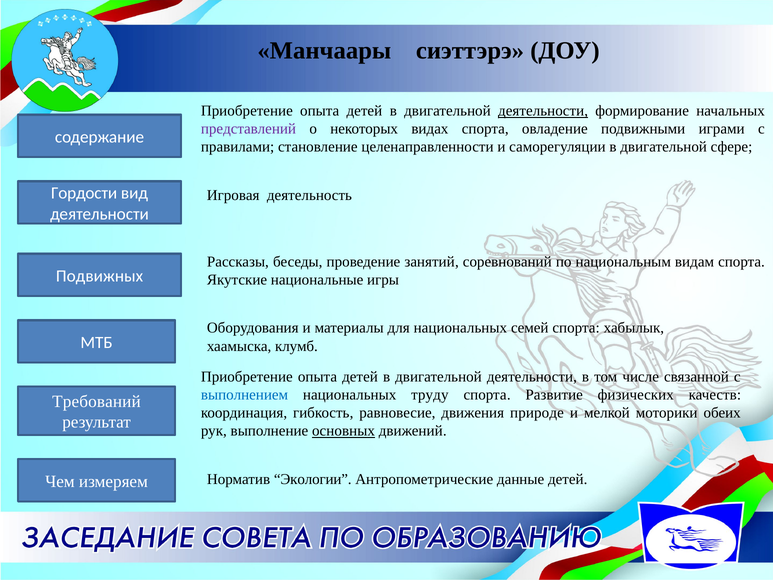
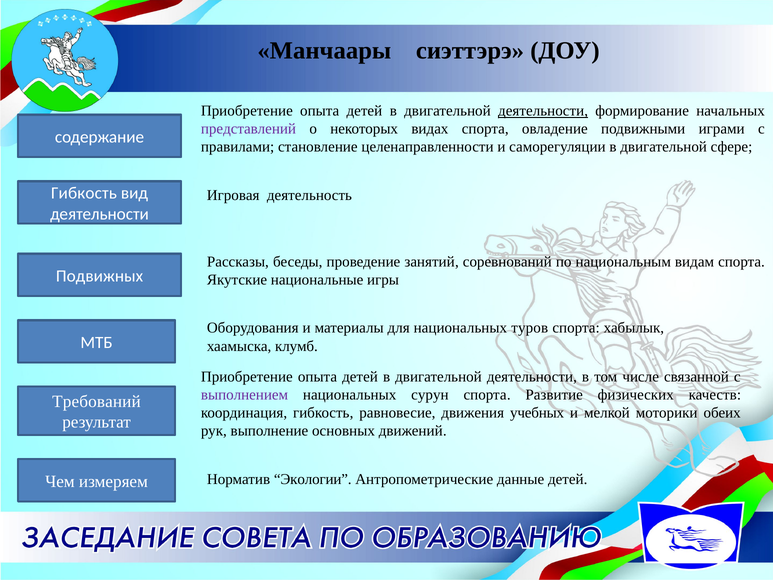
Гордости: Гордости -> Гибкость (84, 193)
семей: семей -> туров (530, 328)
выполнением colour: blue -> purple (245, 395)
труду: труду -> сурун (430, 395)
природе: природе -> учебных (537, 413)
основных underline: present -> none (343, 431)
